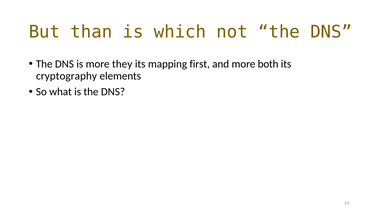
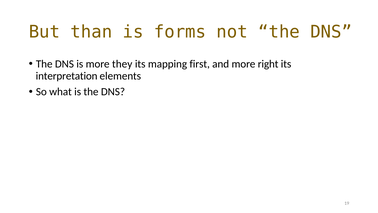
which: which -> forms (180, 32)
both: both -> right (268, 64)
cryptography: cryptography -> interpretation (67, 76)
